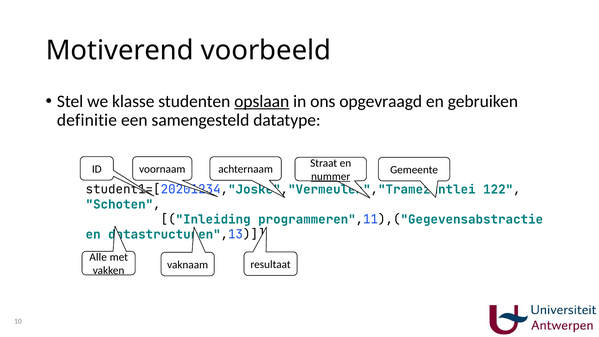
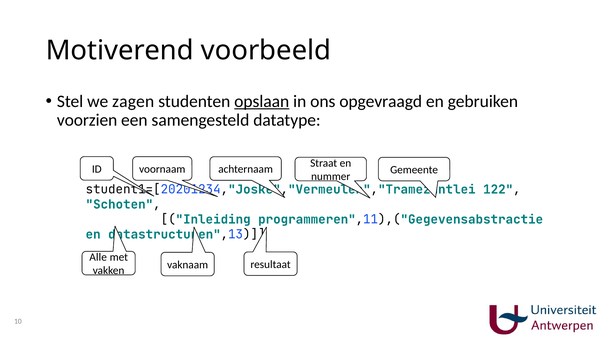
klasse: klasse -> zagen (133, 101)
definitie: definitie -> voorzien (87, 120)
nummer underline: present -> none (331, 177)
